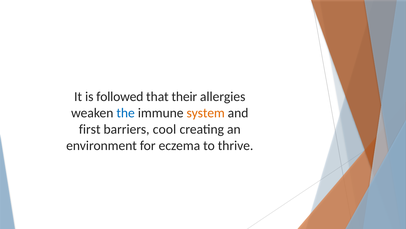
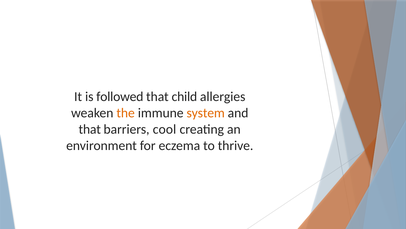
their: their -> child (184, 97)
the colour: blue -> orange (126, 113)
first: first -> that (90, 129)
